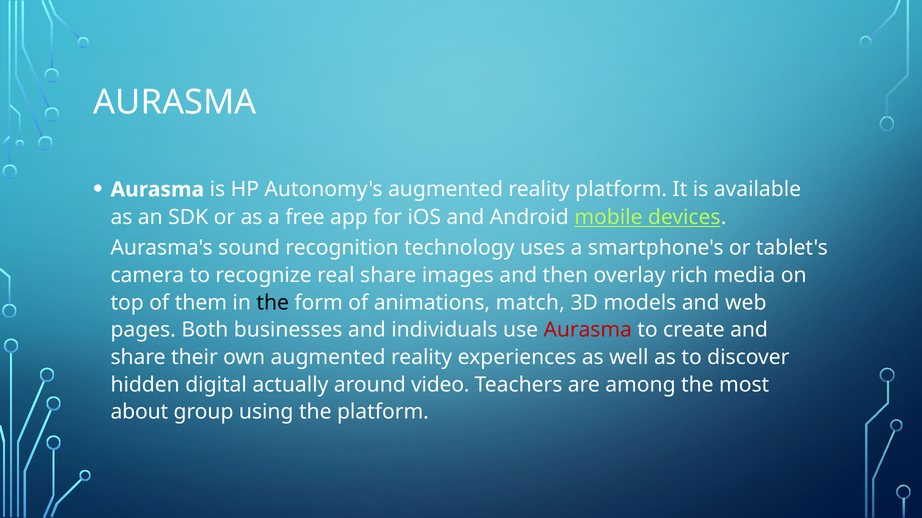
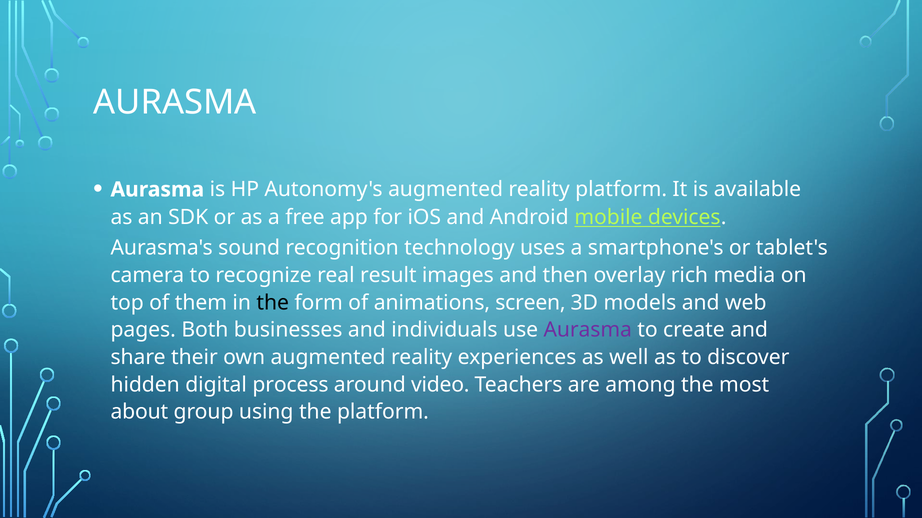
real share: share -> result (388, 276)
match: match -> screen (530, 303)
Aurasma colour: red -> purple (588, 330)
actually: actually -> process (290, 385)
